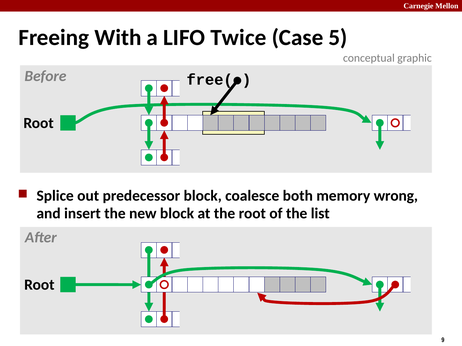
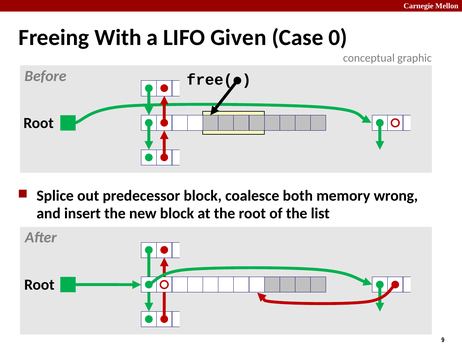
Twice: Twice -> Given (238, 38)
5: 5 -> 0 (338, 38)
